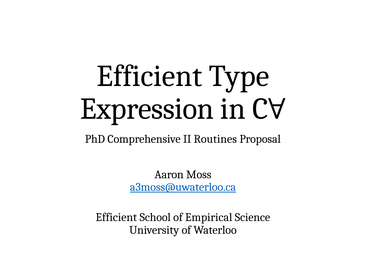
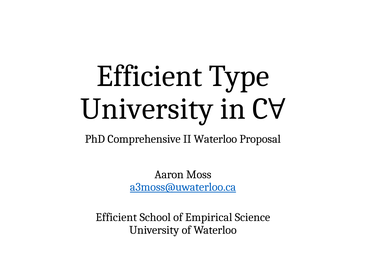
Expression: Expression -> University (147, 109)
II Routines: Routines -> Waterloo (215, 139)
